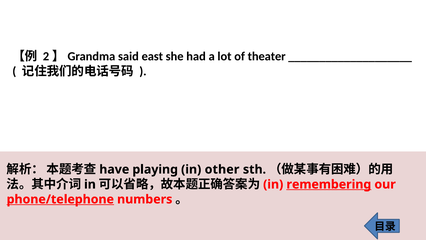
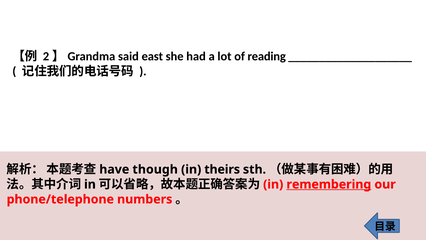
theater: theater -> reading (267, 56)
playing: playing -> though (155, 169)
other: other -> theirs (222, 169)
phone/telephone underline: present -> none (60, 199)
